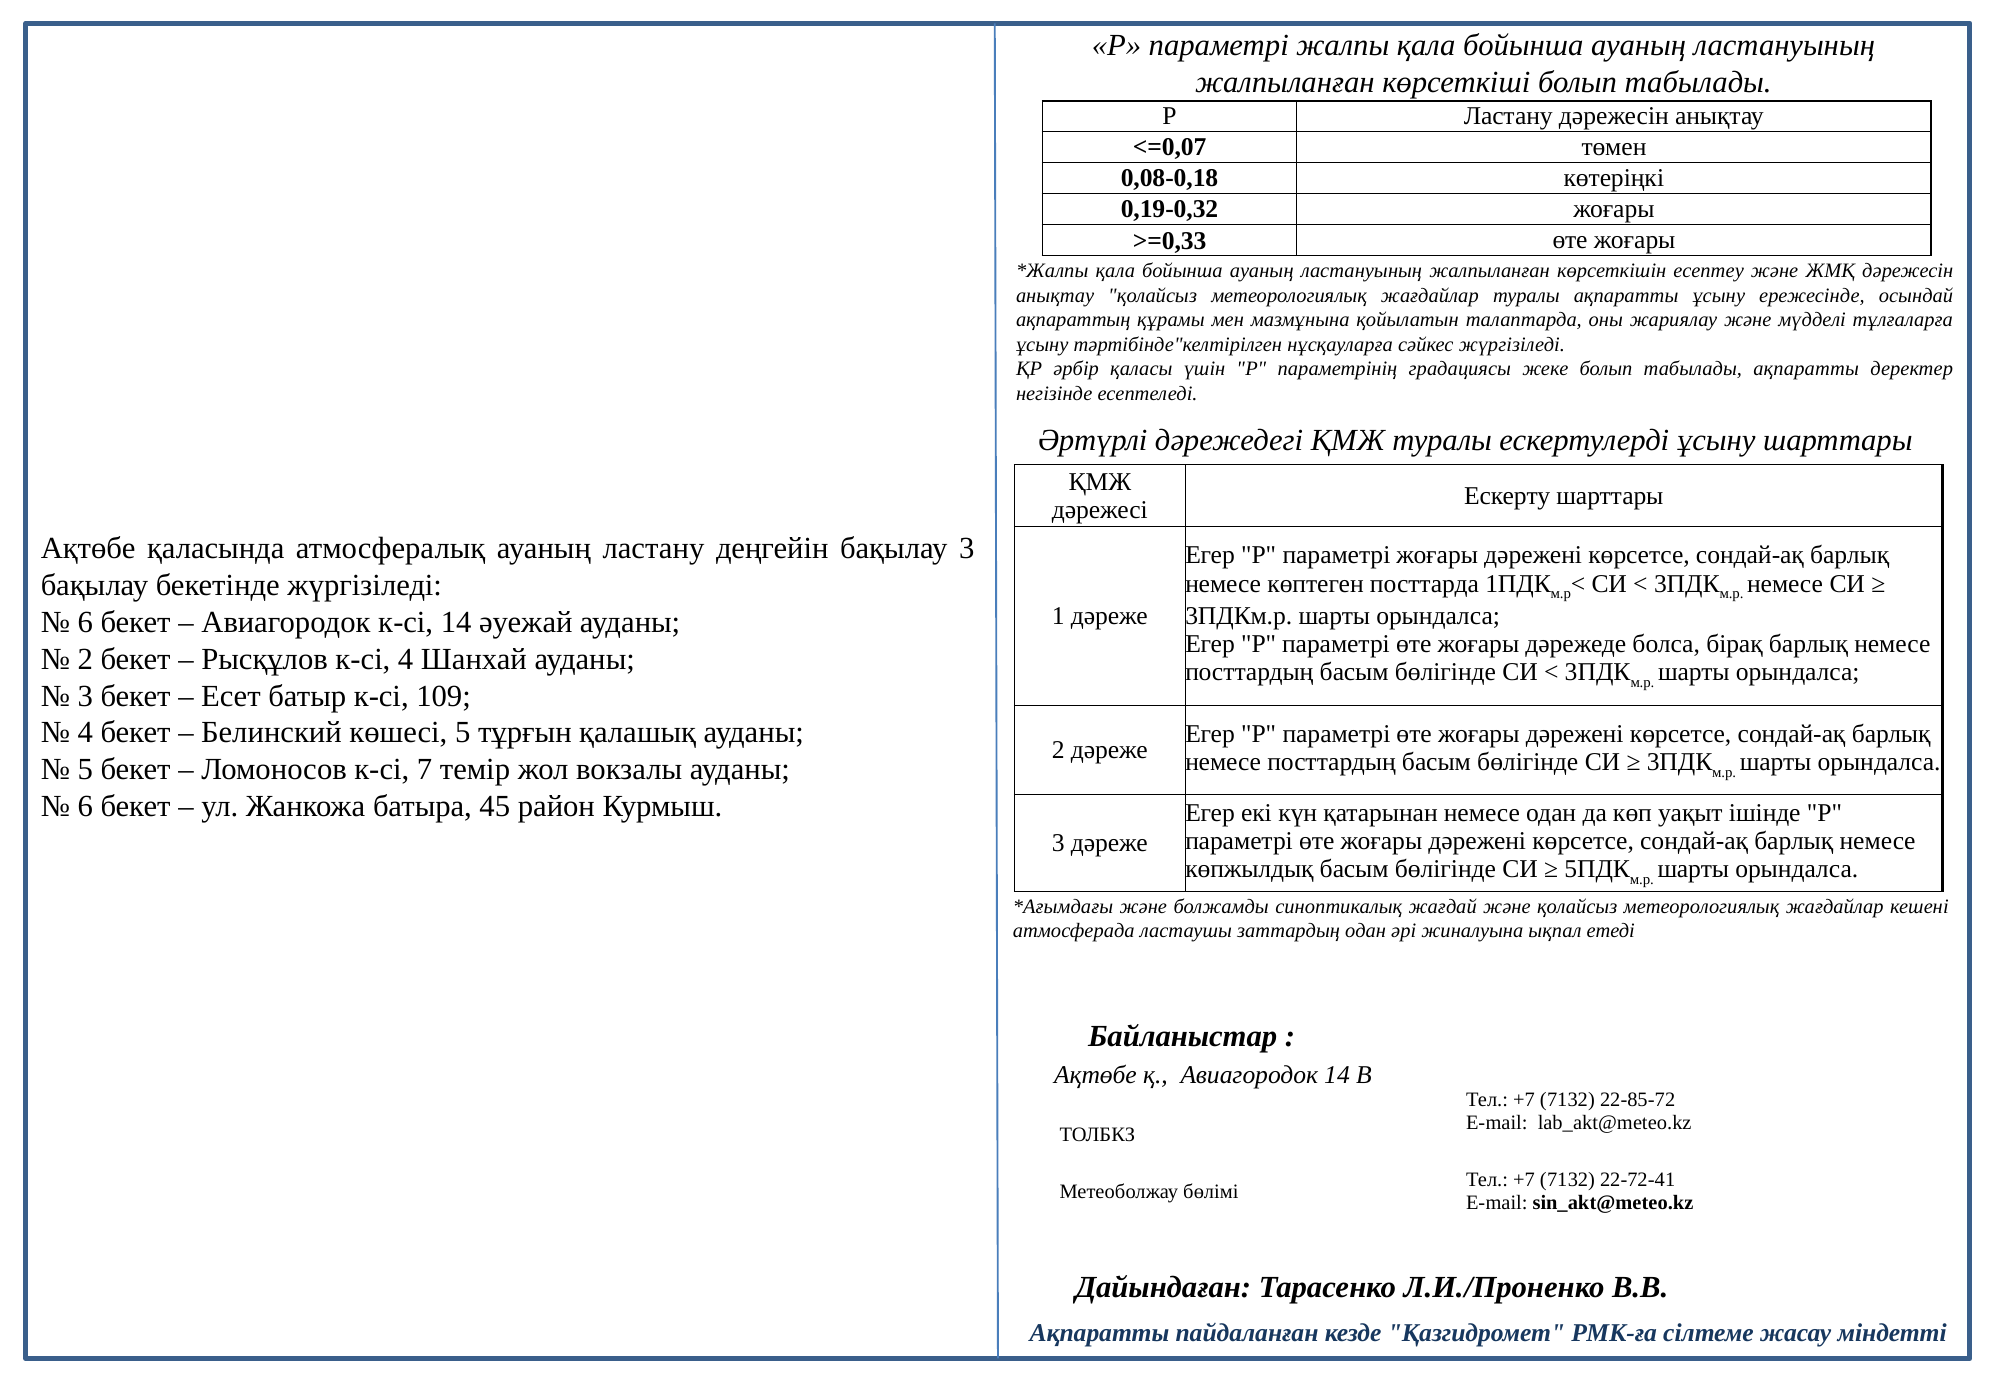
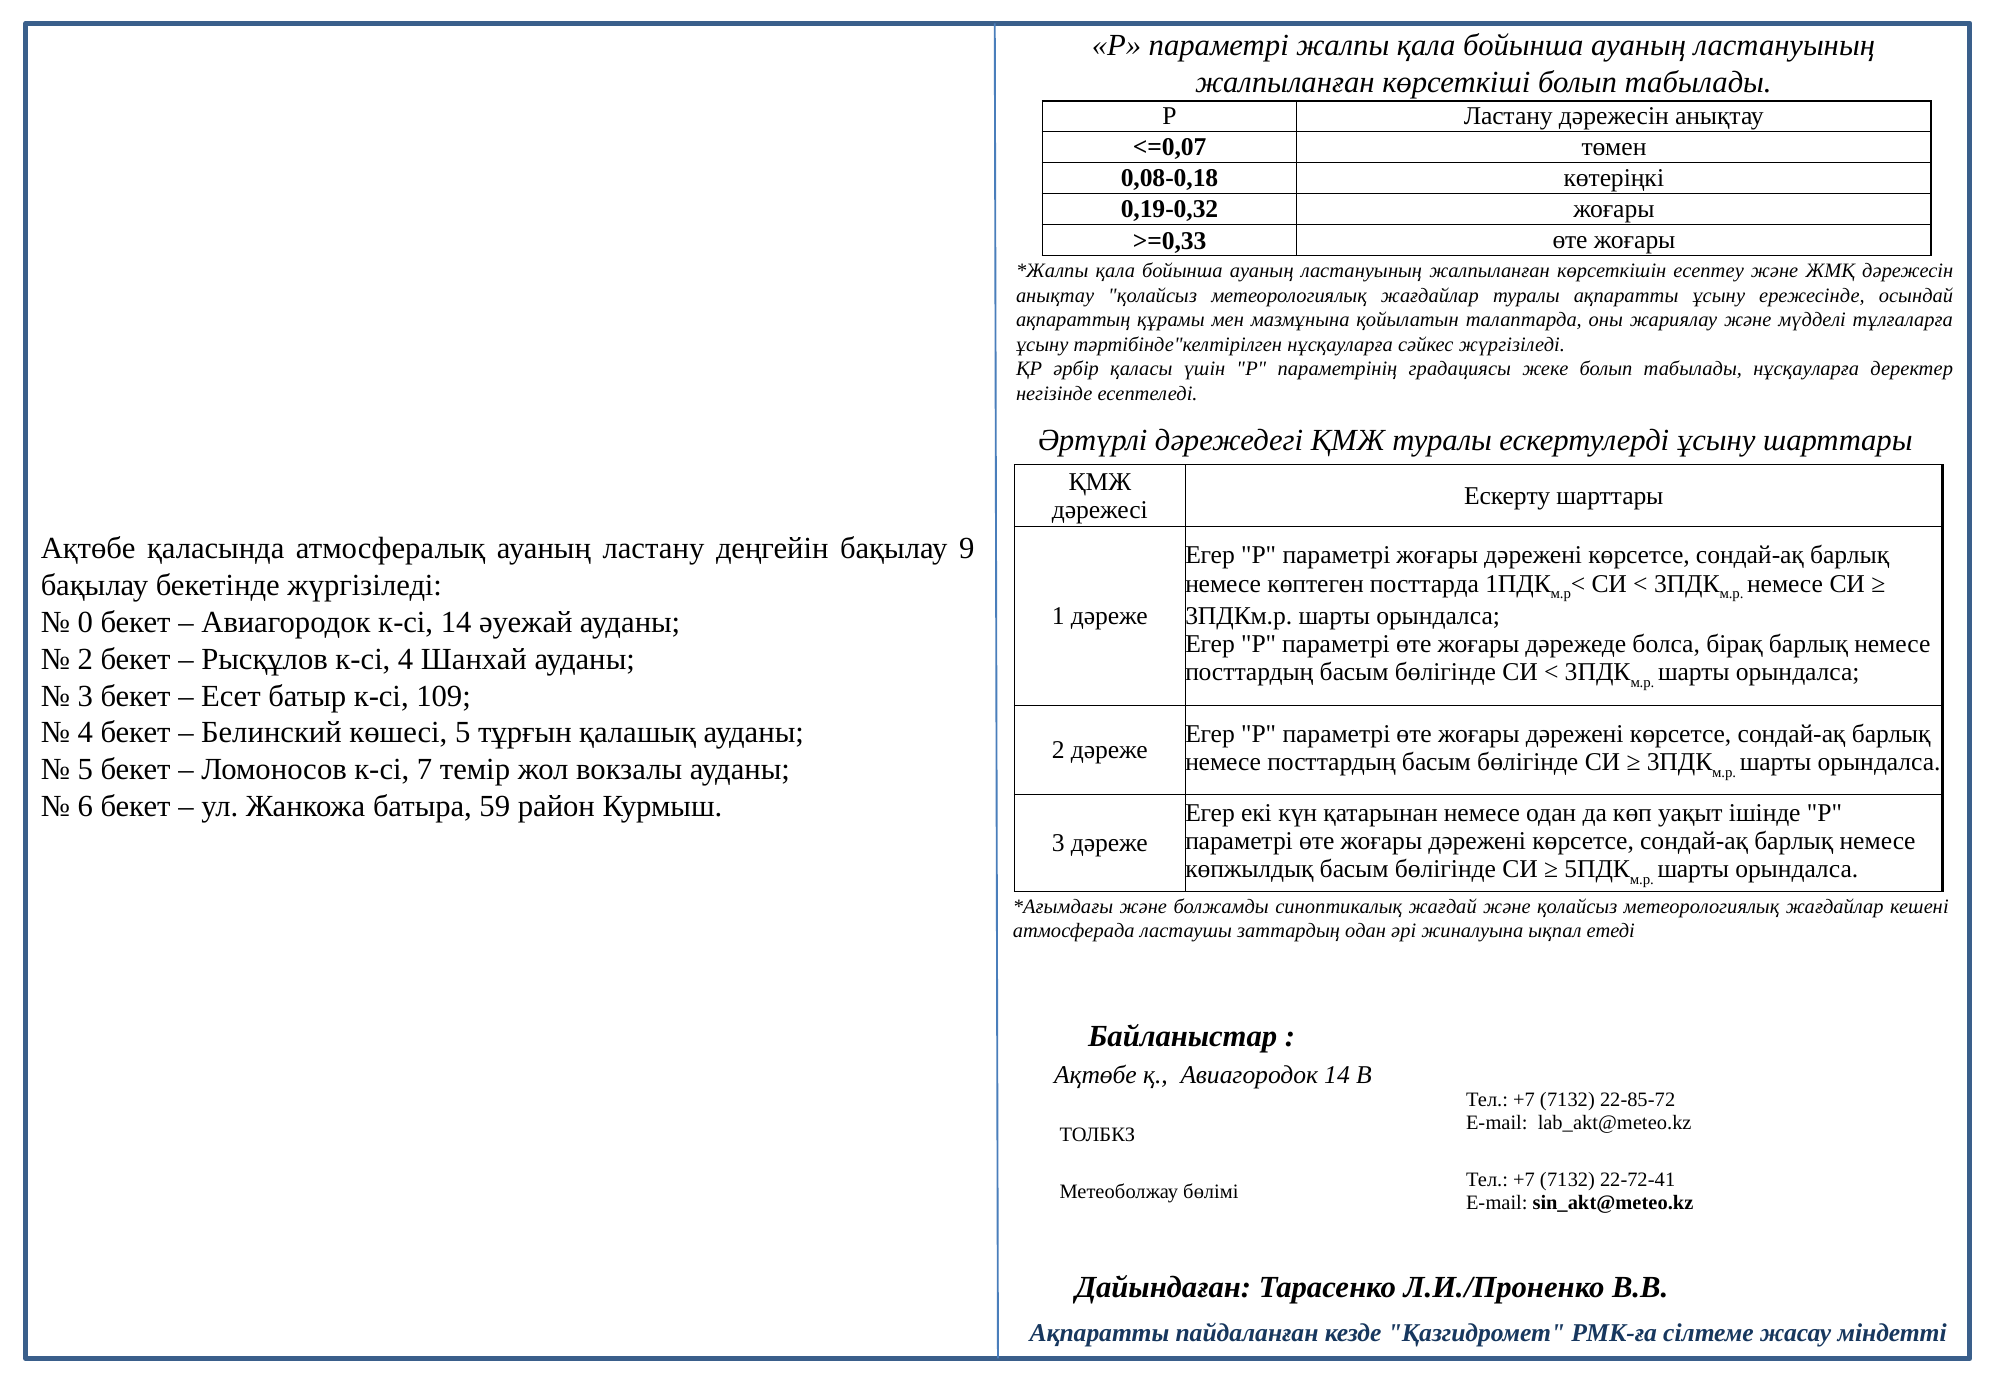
табылады ақпаратты: ақпаратты -> нұсқауларға (1806, 369)
бақылау 3: 3 -> 9 (967, 548)
6: 6 -> 0 (85, 622)
45: 45 -> 59 (495, 806)
